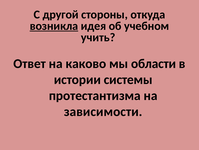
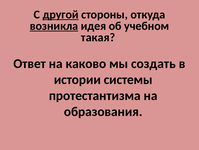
другой underline: none -> present (61, 14)
учить: учить -> такая (98, 37)
области: области -> создать (153, 63)
зависимости: зависимости -> образования (103, 111)
